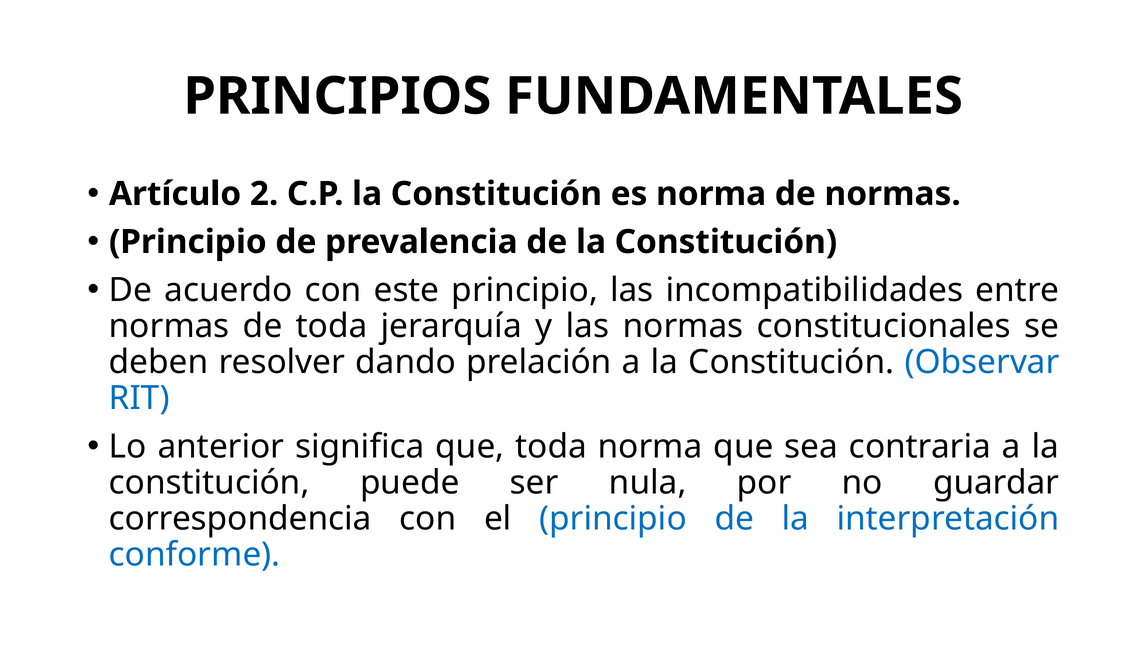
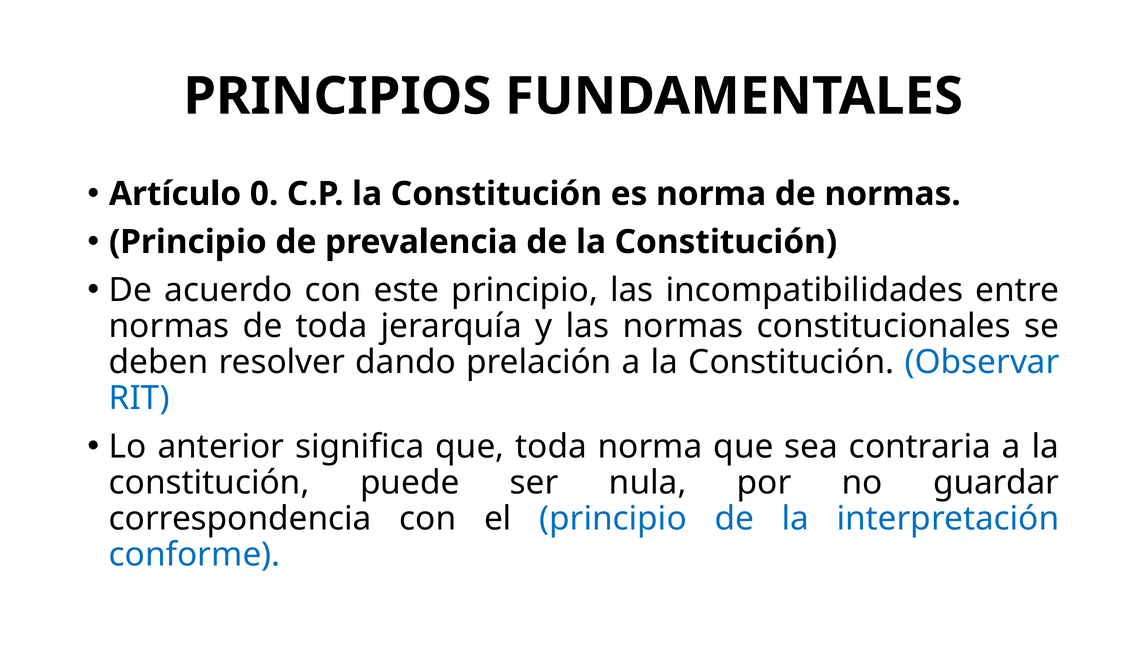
2: 2 -> 0 (264, 194)
